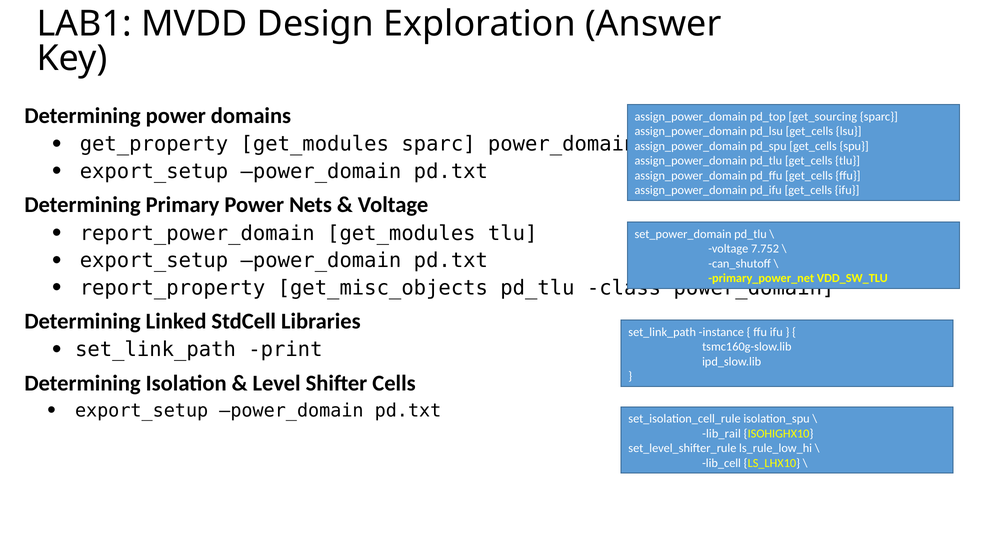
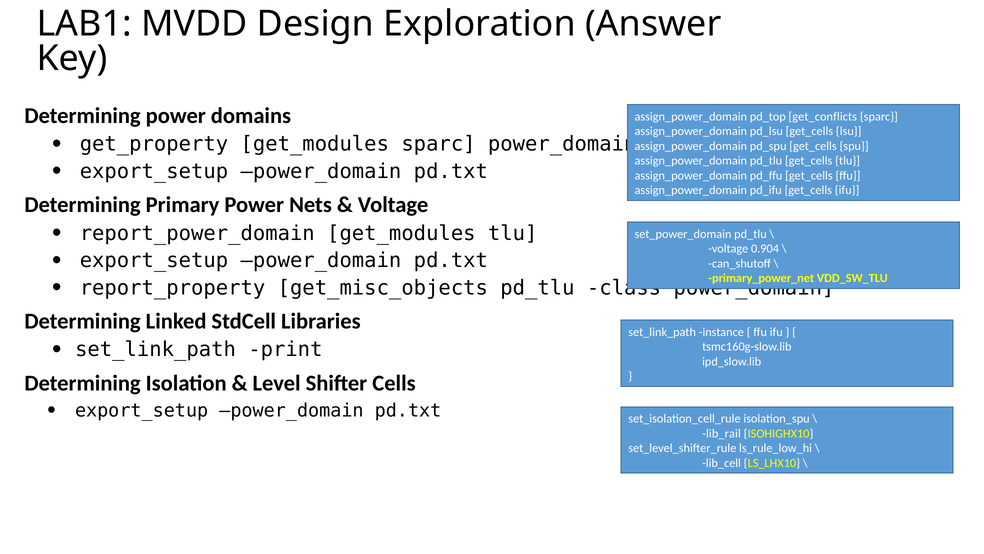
get_sourcing: get_sourcing -> get_conflicts (823, 116)
7.752: 7.752 -> 0.904 (765, 249)
